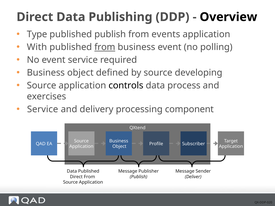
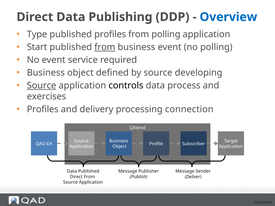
Overview colour: black -> blue (228, 17)
published publish: publish -> profiles (110, 34)
from events: events -> polling (166, 34)
With: With -> Start (37, 47)
Source underline: none -> present (42, 86)
Service: Service -> Profiles (43, 109)
component: component -> connection (189, 109)
